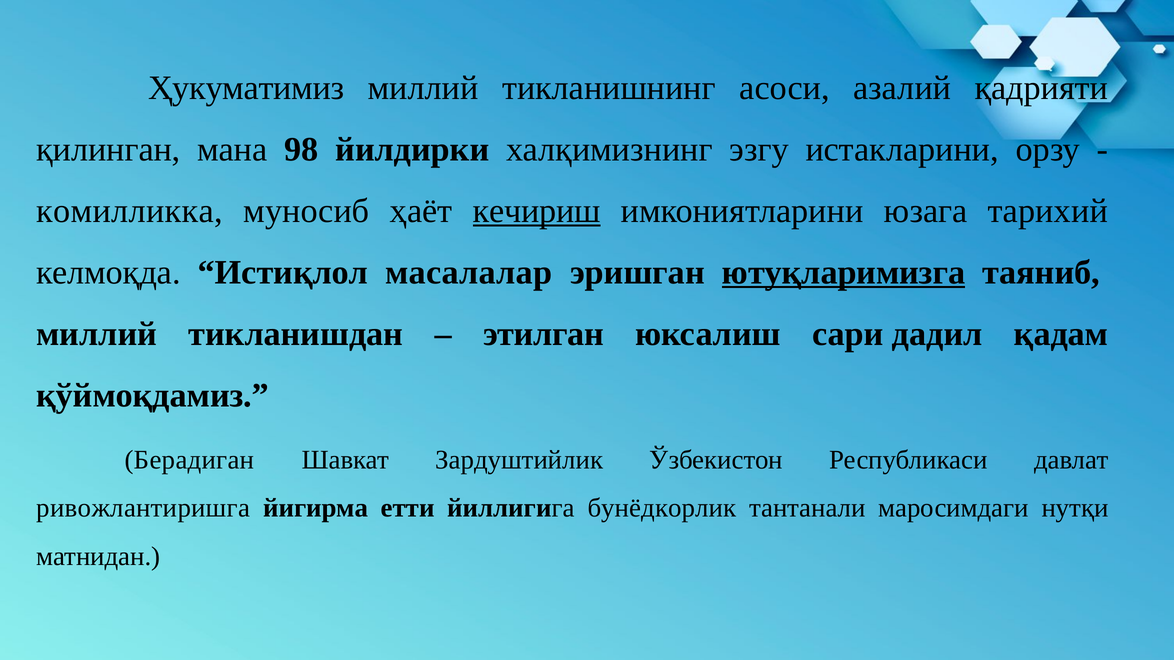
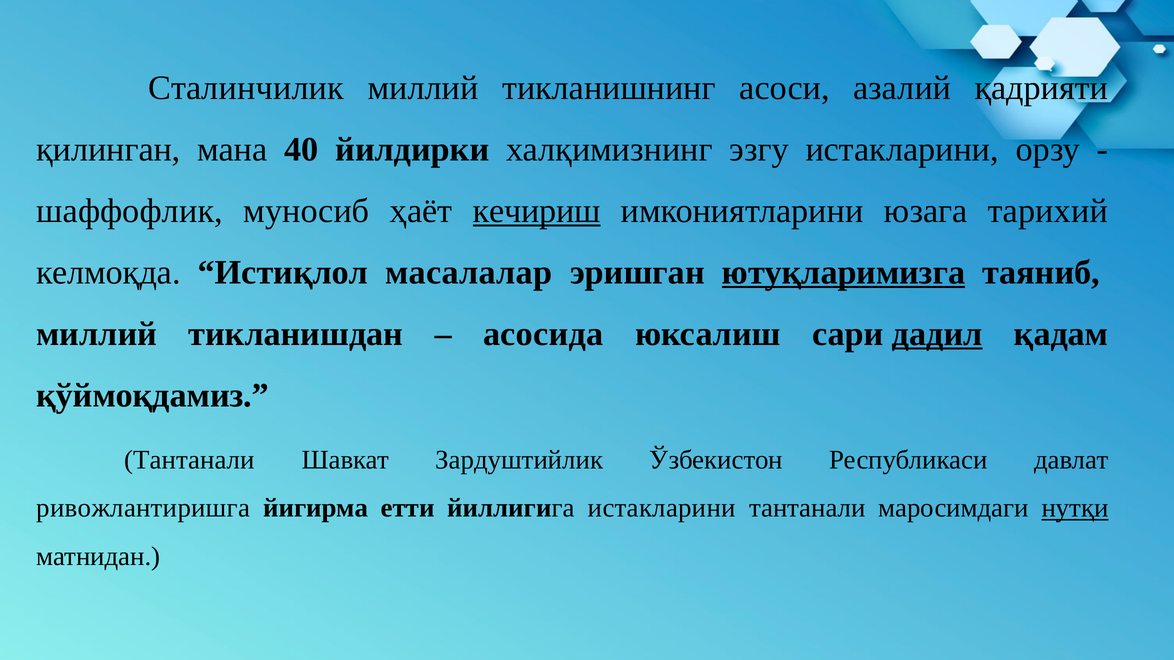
Ҳукуматимиз: Ҳукуматимиз -> Сталинчилик (246, 88)
98: 98 -> 40 (302, 150)
комилликка: комилликка -> шаффофлик (130, 211)
этилган: этилган -> асосида (543, 334)
дадил underline: none -> present (937, 334)
Берадиган: Берадиган -> Тантанали (190, 460)
йиллигига бунёдкорлик: бунёдкорлик -> истакларини (662, 508)
нутқи underline: none -> present (1075, 508)
